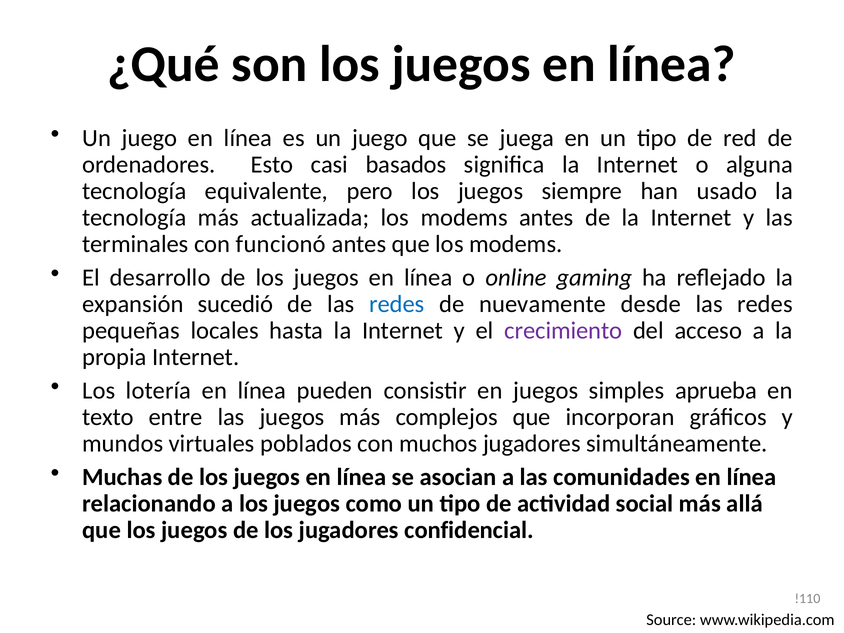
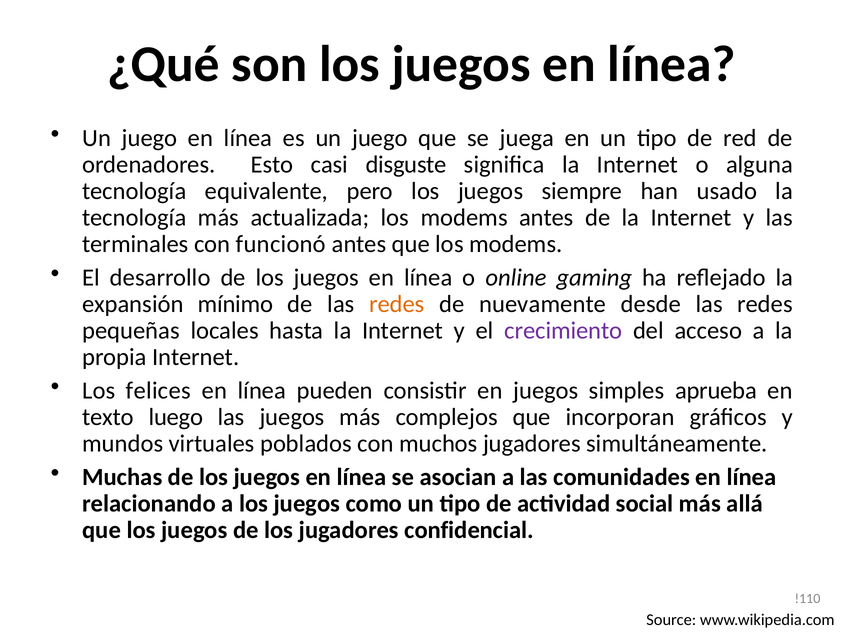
basados: basados -> disguste (406, 165)
sucedió: sucedió -> mínimo (236, 304)
redes colour: blue -> orange (397, 304)
lotería: lotería -> felices (158, 391)
entre: entre -> luego (176, 417)
